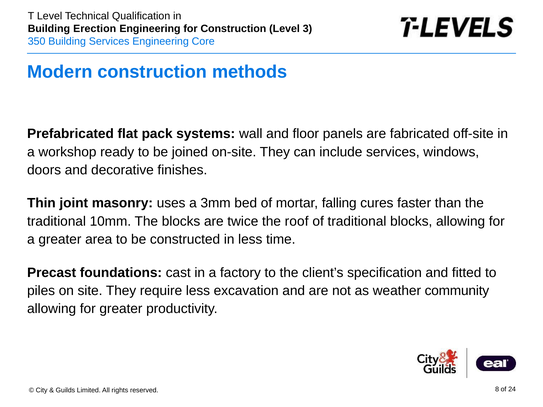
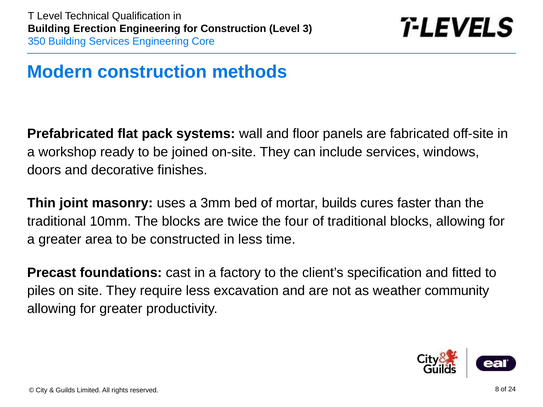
falling: falling -> builds (339, 203)
roof: roof -> four (297, 221)
